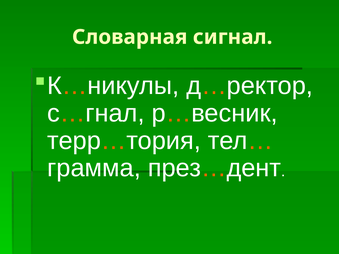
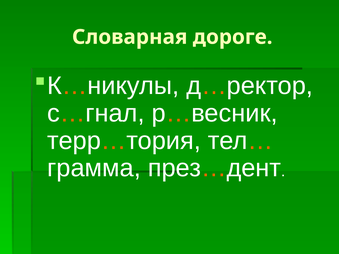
сигнал: сигнал -> дороге (233, 37)
